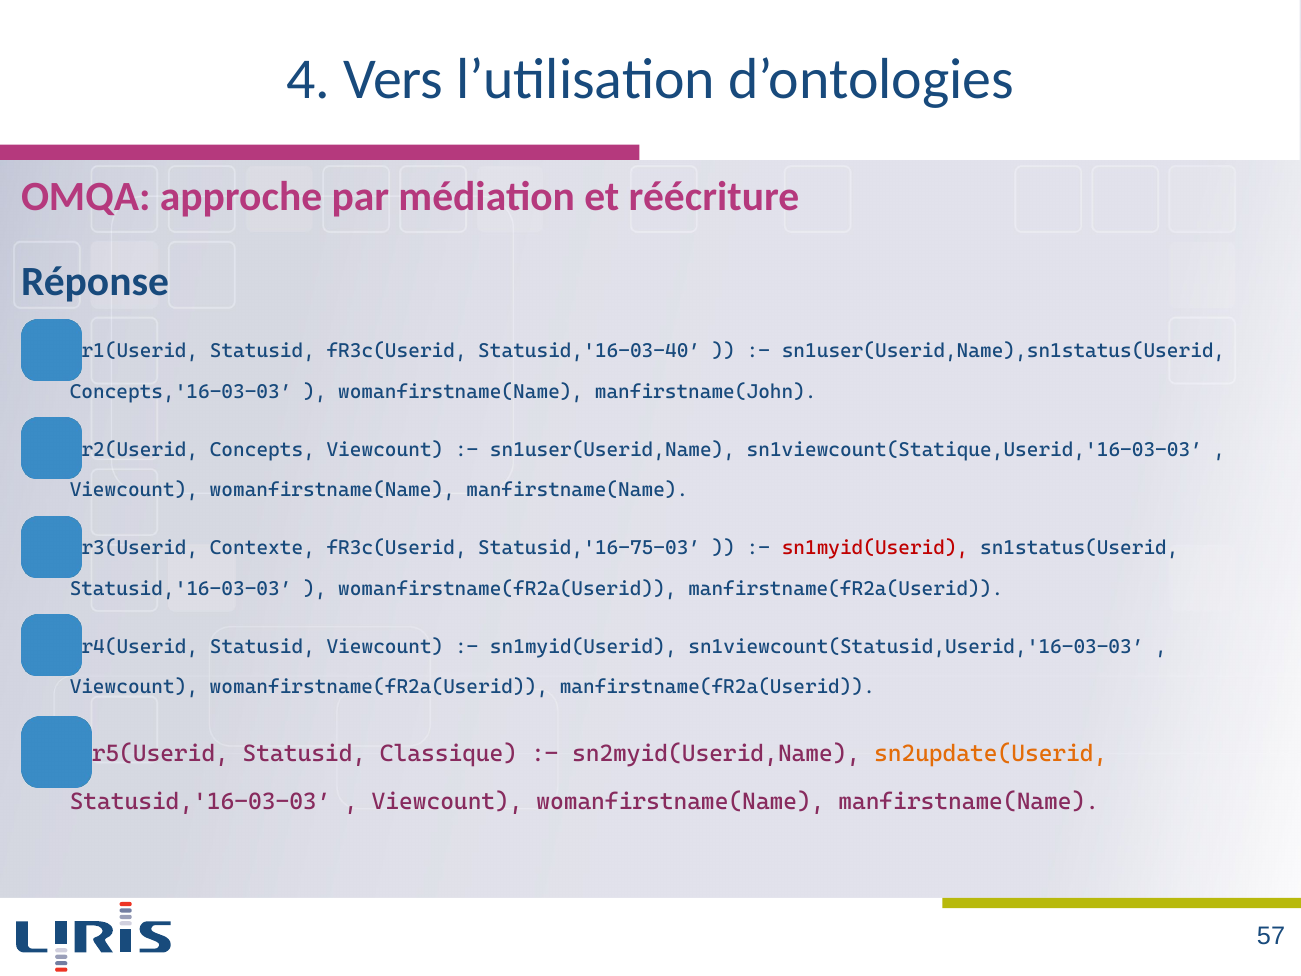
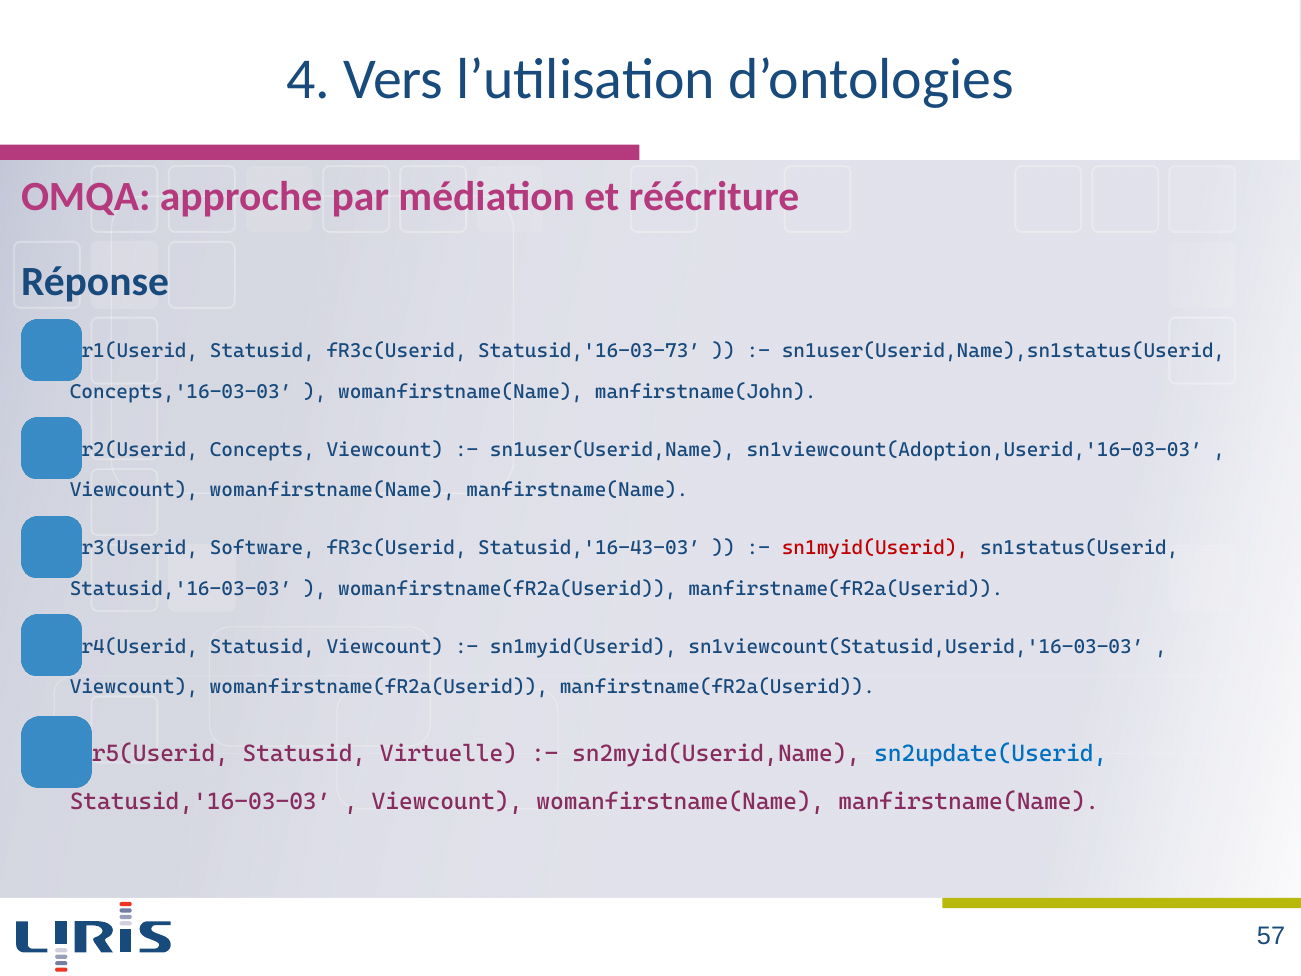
Statusid,'16-03-40′: Statusid,'16-03-40′ -> Statusid,'16-03-73′ (589, 351)
sn1viewcount(Statique,Userid,'16-03-03′: sn1viewcount(Statique,Userid,'16-03-03′ -> sn1viewcount(Adoption,Userid,'16-03-03′ (974, 450)
Contexte: Contexte -> Software (262, 548)
Statusid,'16-75-03′: Statusid,'16-75-03′ -> Statusid,'16-43-03′ (589, 548)
Classique: Classique -> Virtuelle (449, 753)
sn2update(Userid colour: orange -> blue (991, 753)
